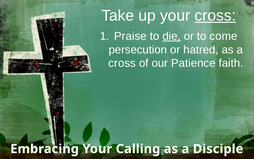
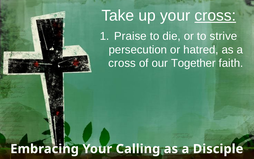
die underline: present -> none (172, 36)
come: come -> strive (223, 36)
Patience: Patience -> Together (193, 63)
